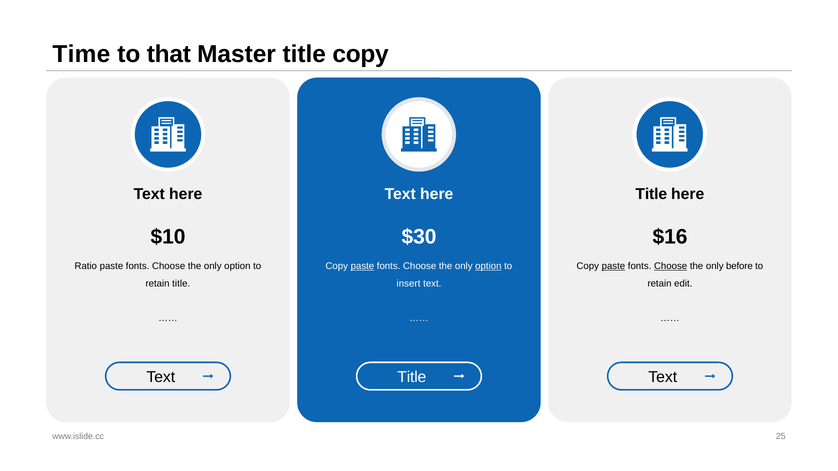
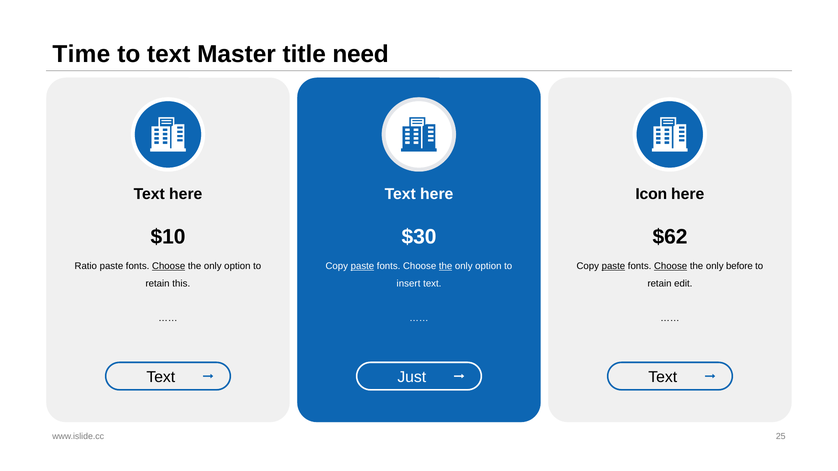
to that: that -> text (169, 54)
title copy: copy -> need (361, 54)
Title: Title -> Icon (651, 194)
$16: $16 -> $62 (670, 237)
Choose underline: none -> present (169, 266)
the underline: none -> present (446, 266)
option underline: present -> none (488, 266)
retain title: title -> this (181, 284)
Title: Title -> Just (412, 377)
